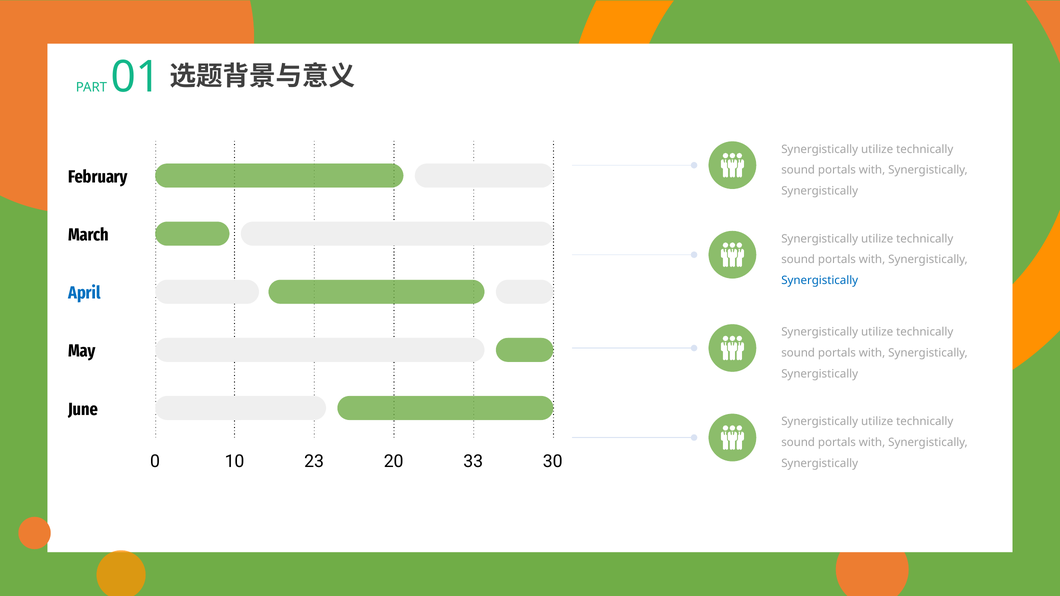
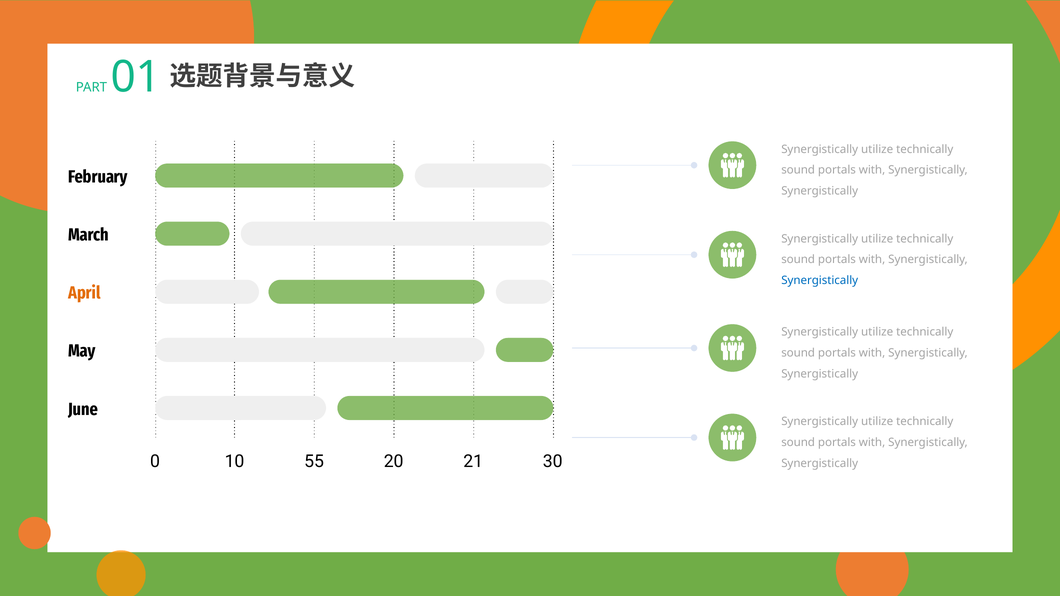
April colour: blue -> orange (84, 293)
23: 23 -> 55 (314, 462)
33: 33 -> 21 (473, 462)
